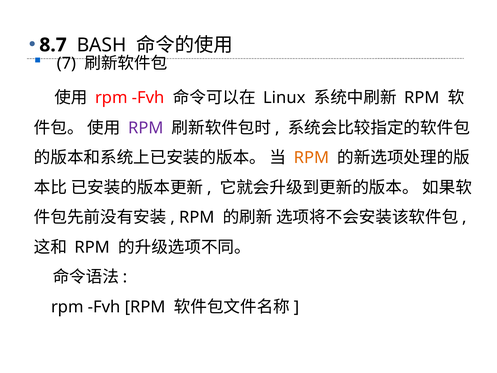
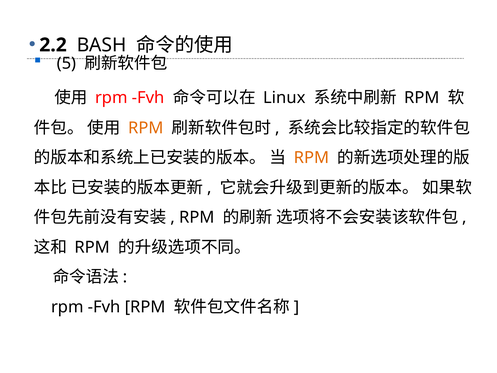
8.7: 8.7 -> 2.2 (53, 45)
7: 7 -> 5 (67, 63)
RPM colour: purple -> orange (146, 128)
